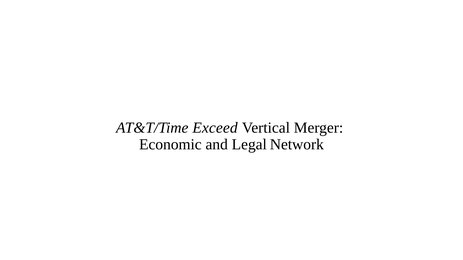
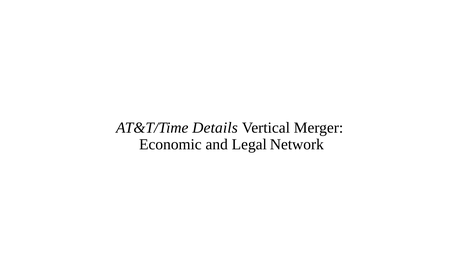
Exceed: Exceed -> Details (215, 128)
